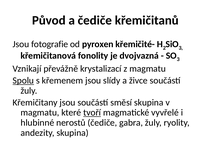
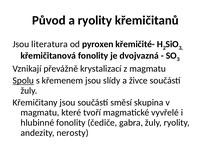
a čediče: čediče -> ryolity (95, 20)
fotografie: fotografie -> literatura (50, 44)
tvoří underline: present -> none (92, 113)
hlubinné nerostů: nerostů -> fonolity (71, 123)
andezity skupina: skupina -> nerosty (73, 133)
